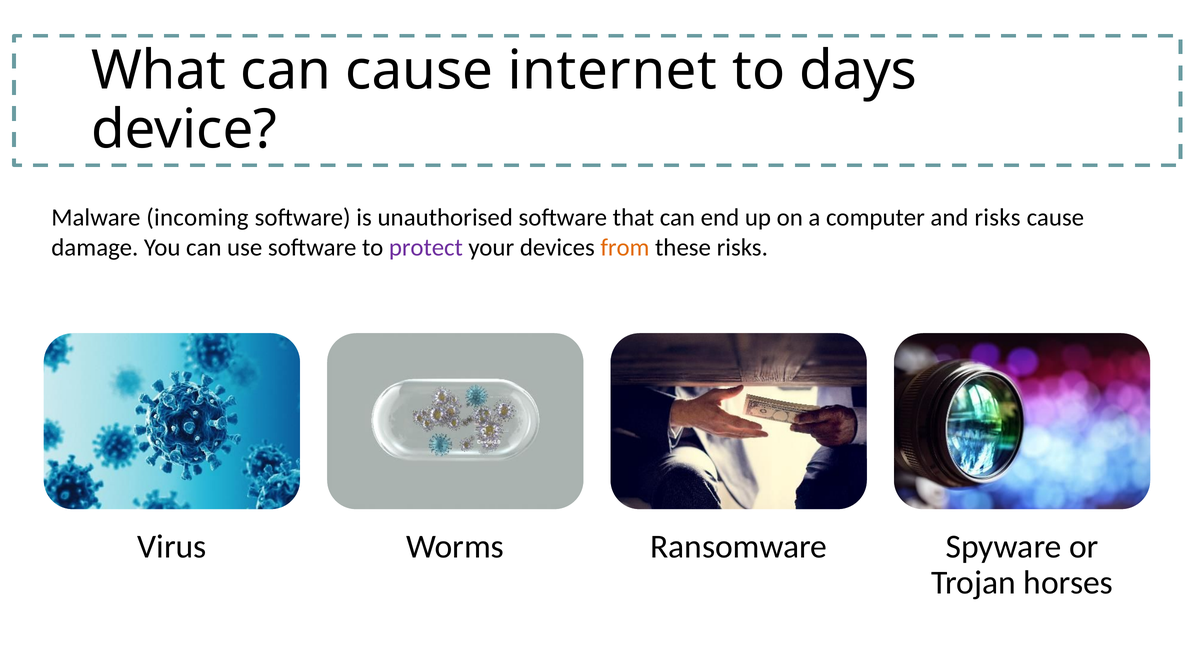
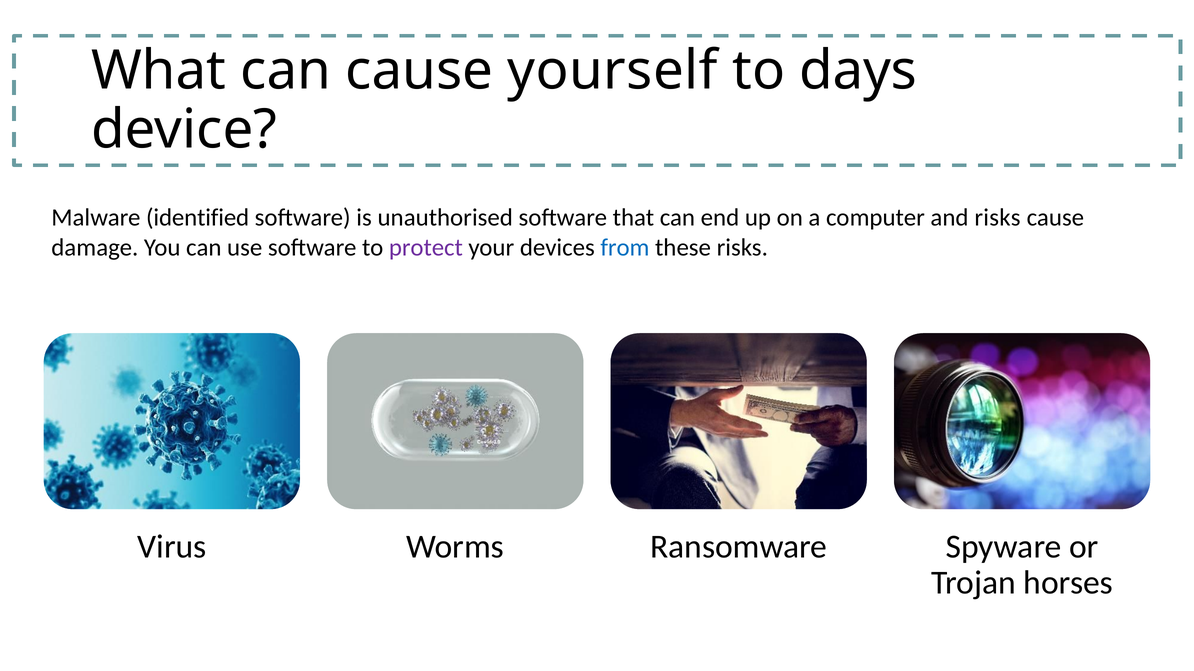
internet: internet -> yourself (613, 71)
incoming: incoming -> identified (198, 218)
from colour: orange -> blue (625, 248)
